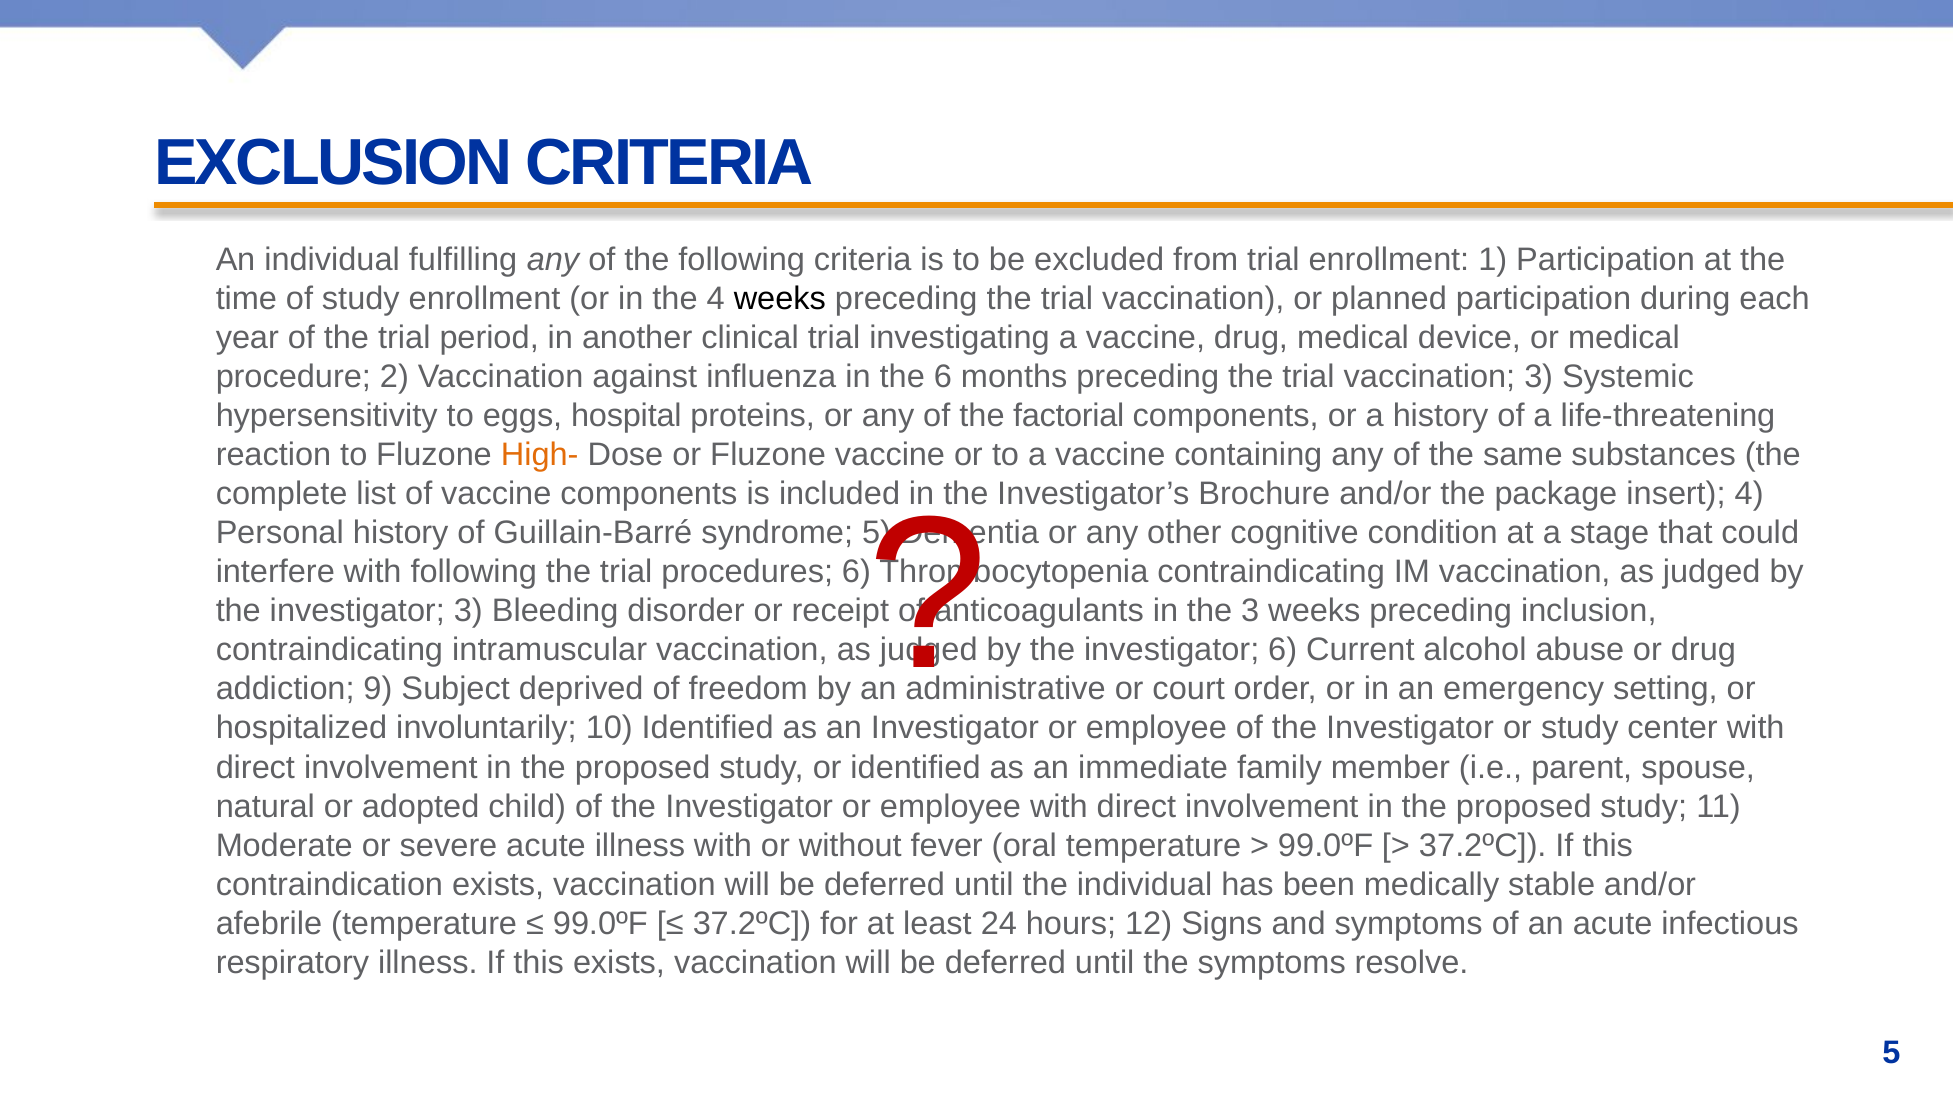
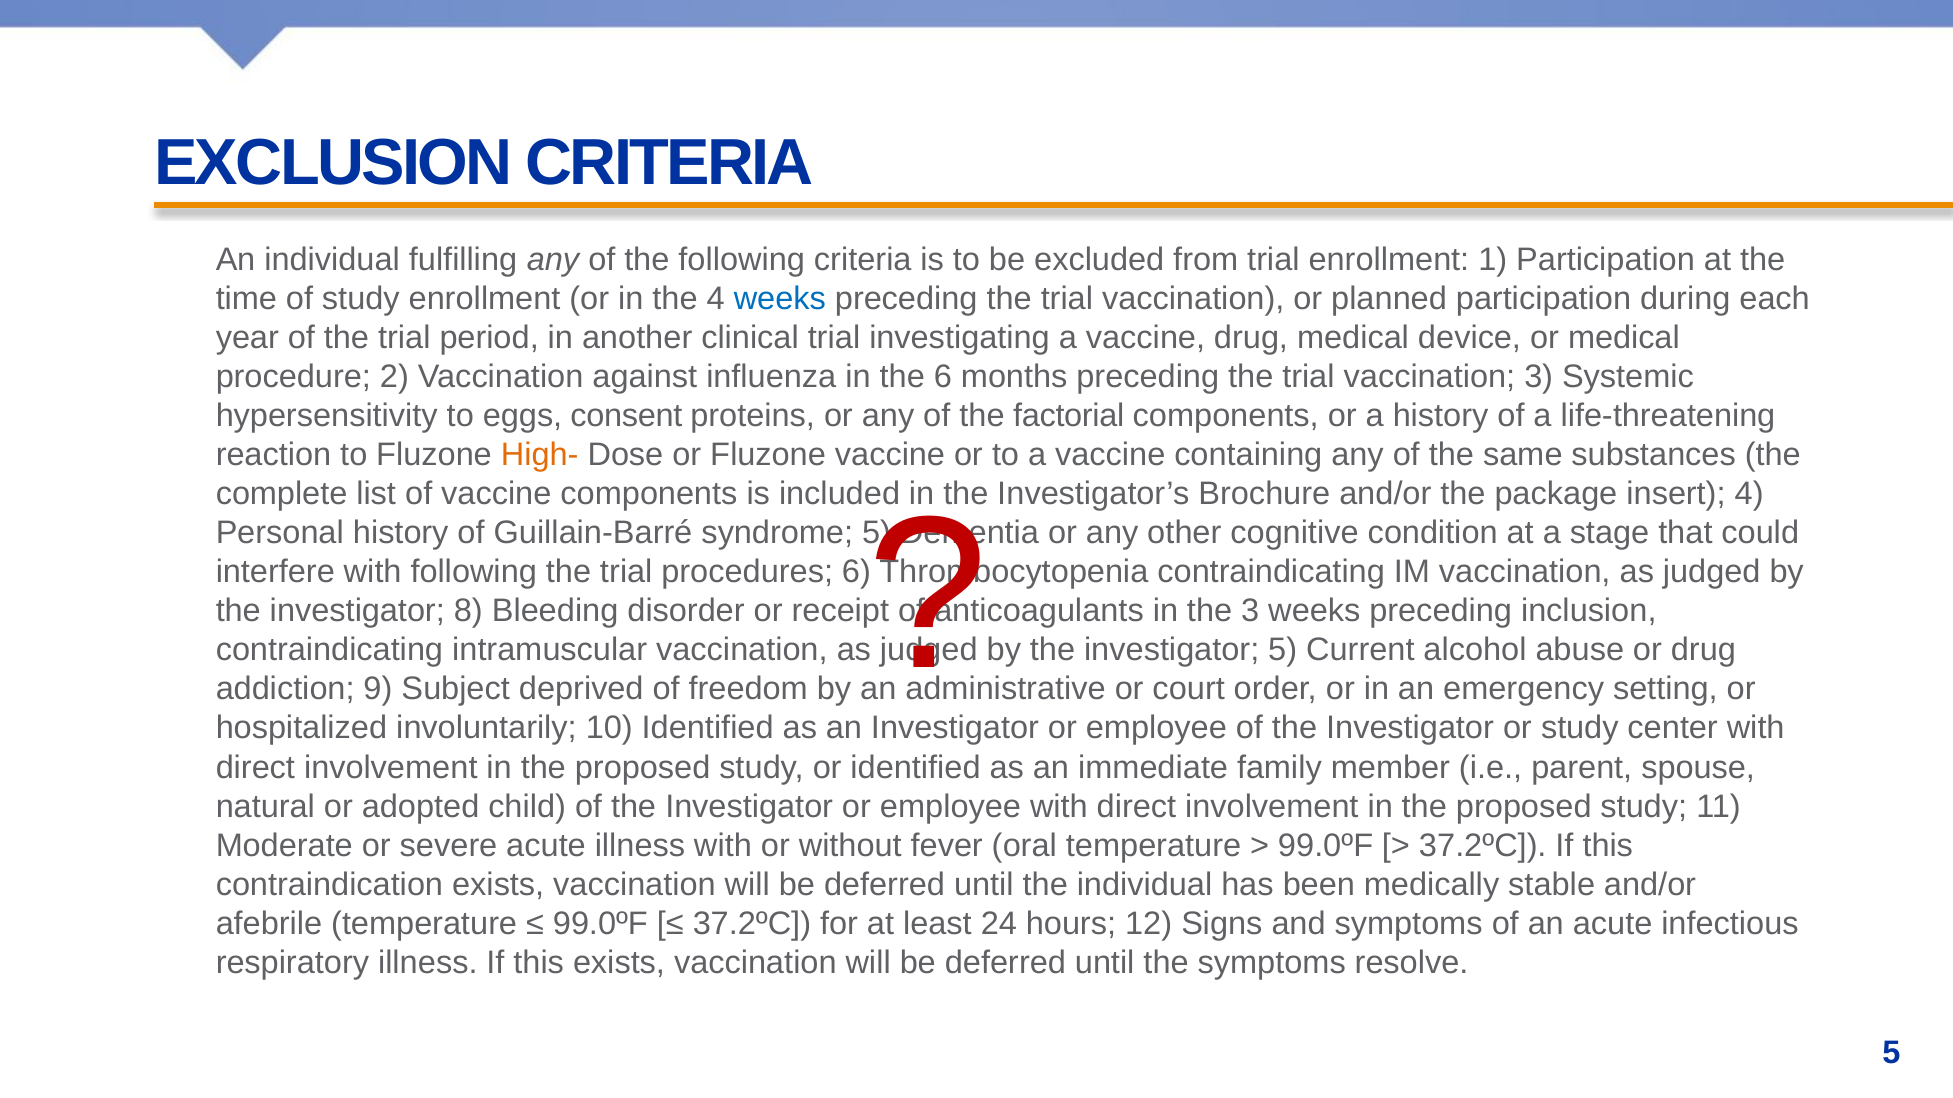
weeks colour: black -> blue (780, 299)
hospital: hospital -> consent (626, 416)
investigator 3: 3 -> 8 (468, 611)
investigator 6: 6 -> 5 (1283, 651)
